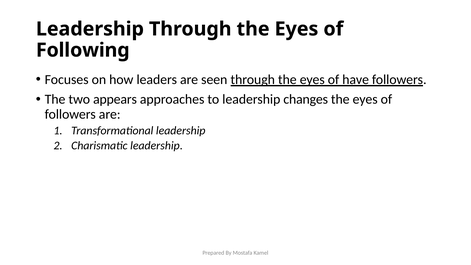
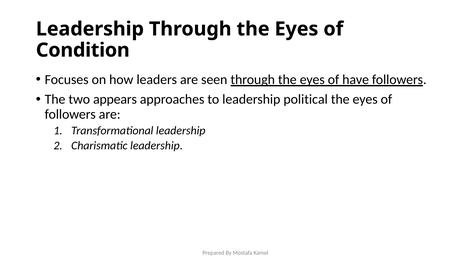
Following: Following -> Condition (83, 50)
changes: changes -> political (306, 99)
